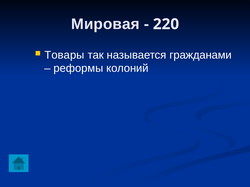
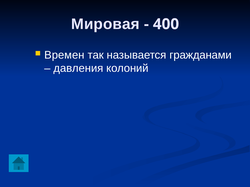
220: 220 -> 400 (166, 24)
Товары: Товары -> Времен (64, 55)
реформы: реформы -> давления (78, 69)
